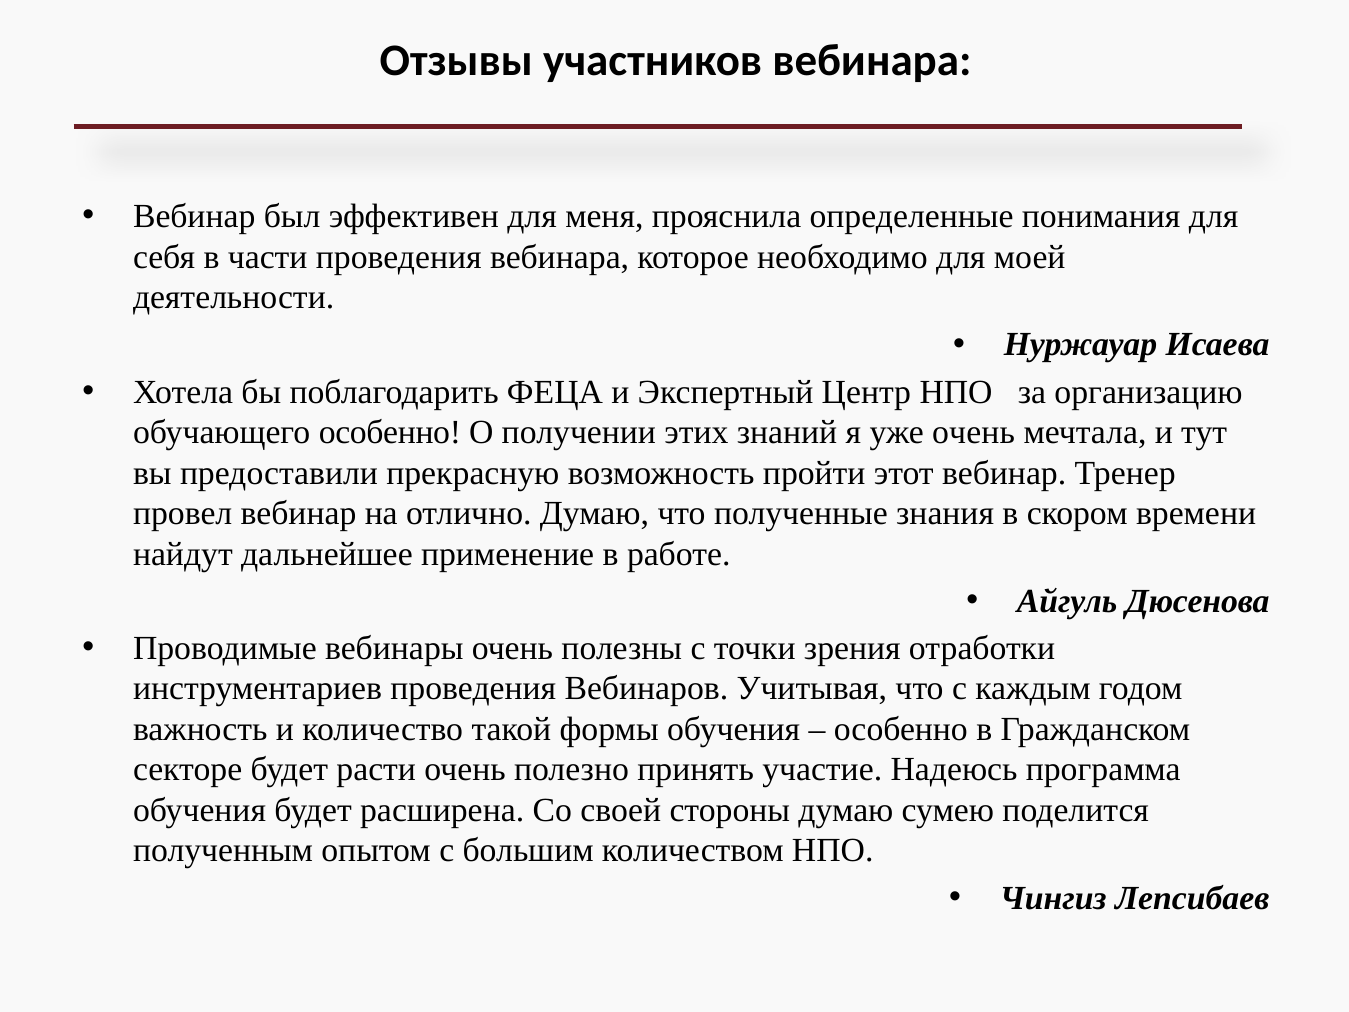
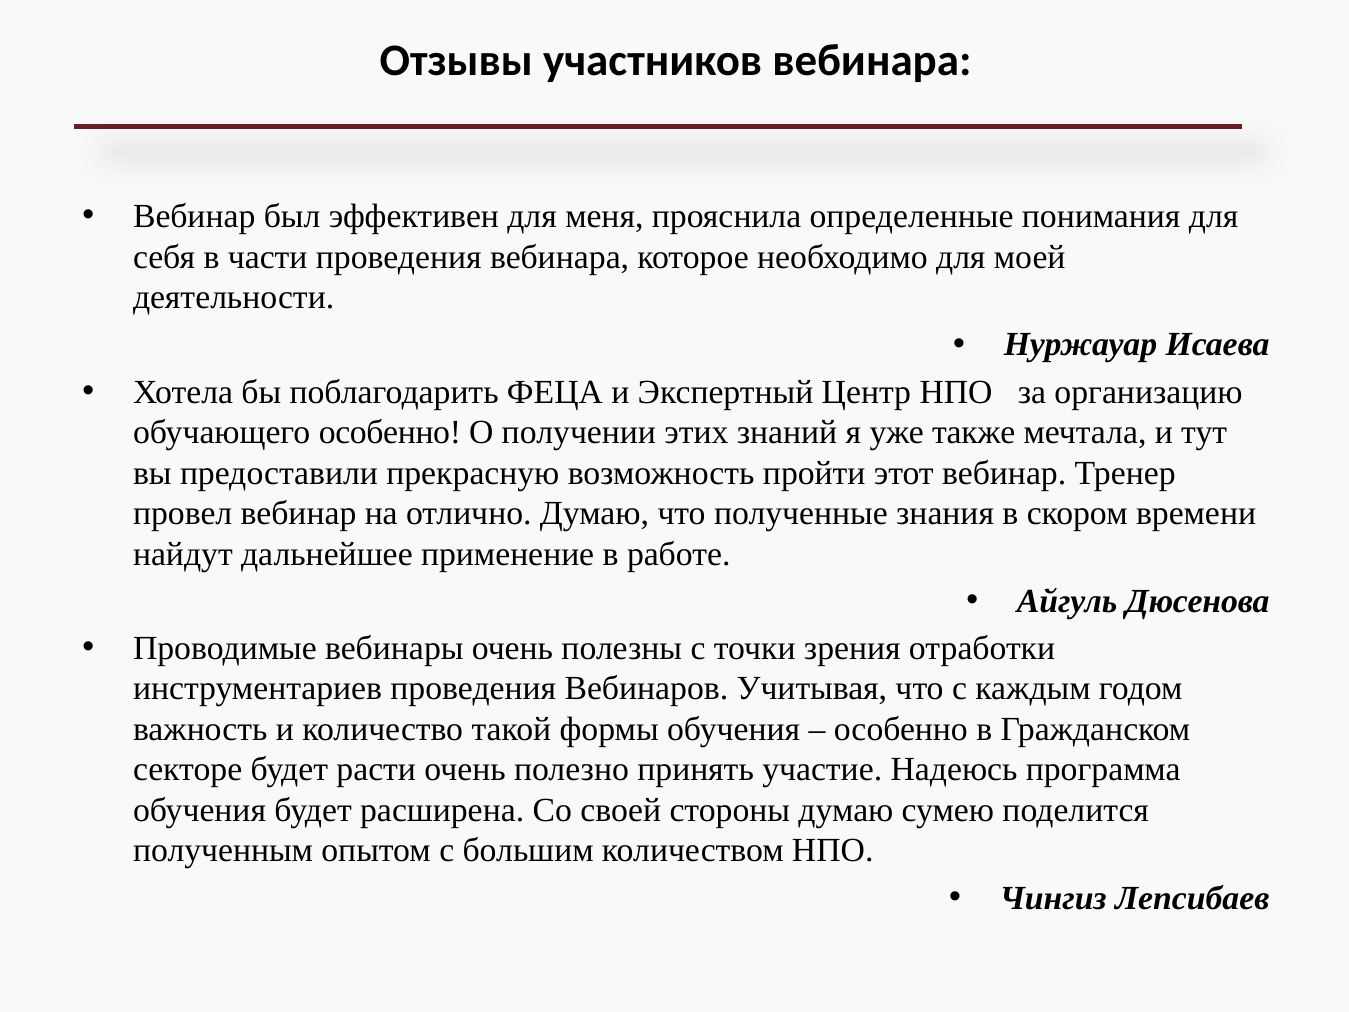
уже очень: очень -> также (974, 432)
